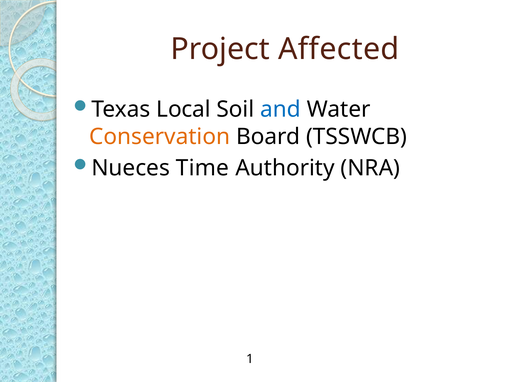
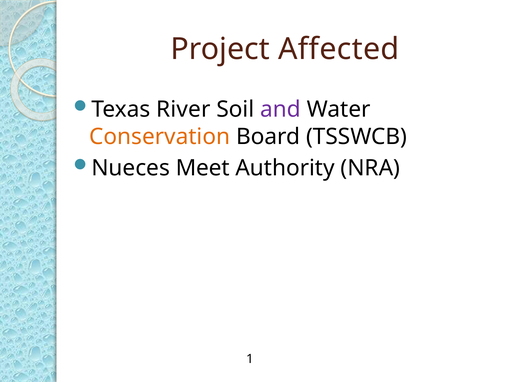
Local: Local -> River (183, 110)
and colour: blue -> purple (281, 110)
Time: Time -> Meet (203, 168)
